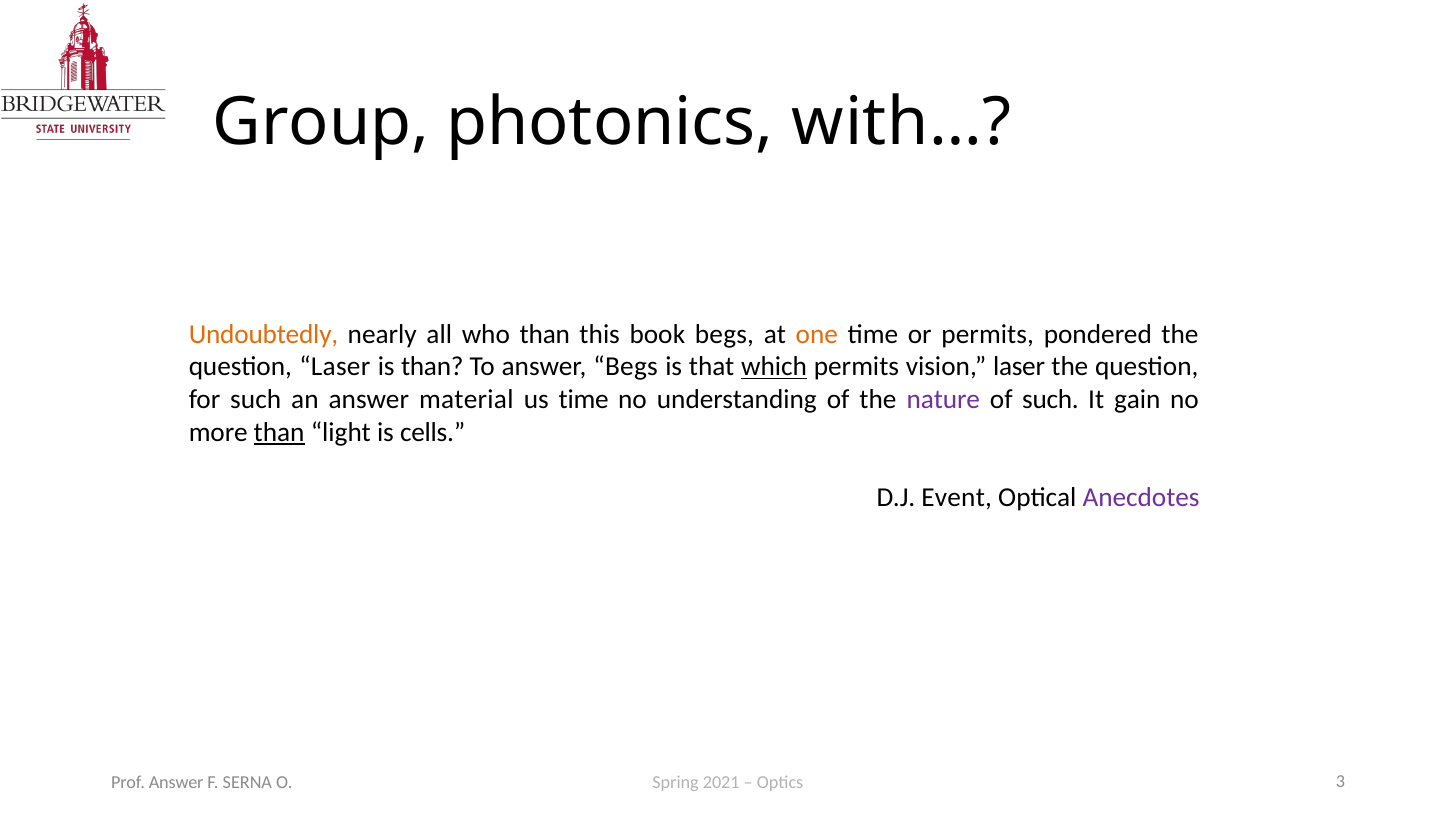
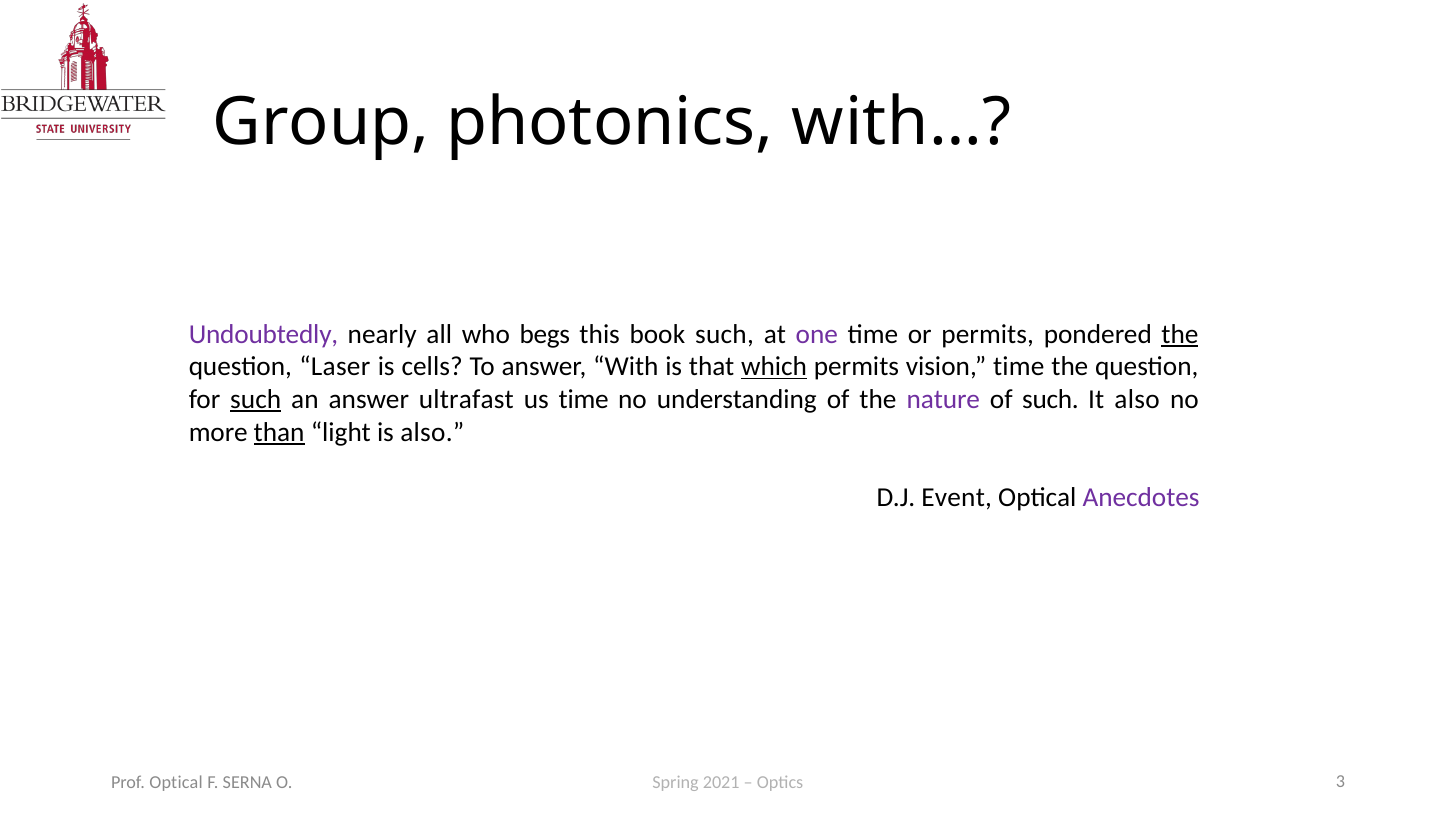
Undoubtedly colour: orange -> purple (263, 334)
who than: than -> begs (545, 334)
book begs: begs -> such (724, 334)
one colour: orange -> purple (817, 334)
the underline: none -> present (1180, 334)
is than: than -> cells (432, 367)
answer Begs: Begs -> With (626, 367)
vision laser: laser -> time (1019, 367)
such underline: none -> present (256, 400)
material: material -> ultrafast (466, 400)
It gain: gain -> also (1137, 400)
is cells: cells -> also (432, 432)
Prof Answer: Answer -> Optical (176, 782)
